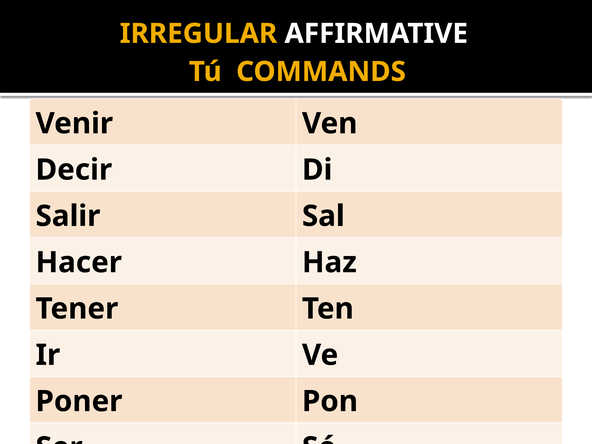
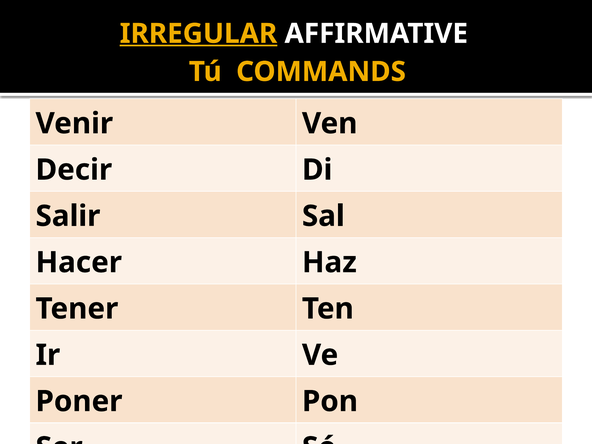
IRREGULAR underline: none -> present (198, 34)
